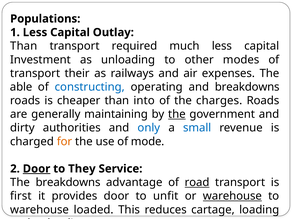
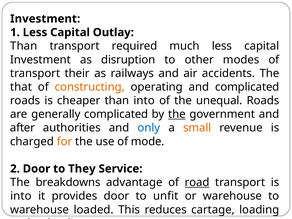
Populations: Populations -> Investment (45, 19)
as unloading: unloading -> disruption (128, 60)
air expenses: expenses -> accidents (229, 73)
able: able -> that (21, 87)
constructing colour: blue -> orange (90, 87)
and breakdowns: breakdowns -> complicated (247, 87)
charges: charges -> unequal (219, 101)
generally maintaining: maintaining -> complicated (116, 114)
dirty: dirty -> after (22, 128)
small colour: blue -> orange (197, 128)
Door underline: present -> none (37, 169)
first: first -> into (21, 196)
warehouse underline: present -> none (232, 196)
